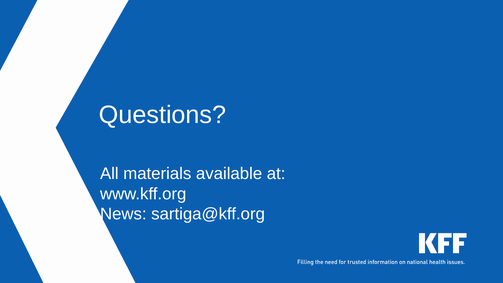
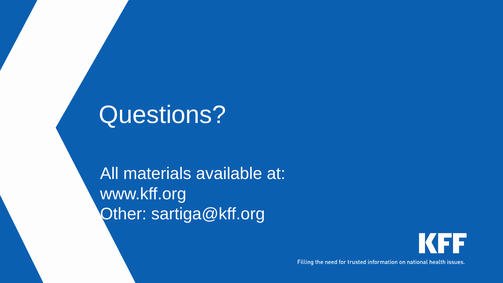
News: News -> Other (123, 214)
